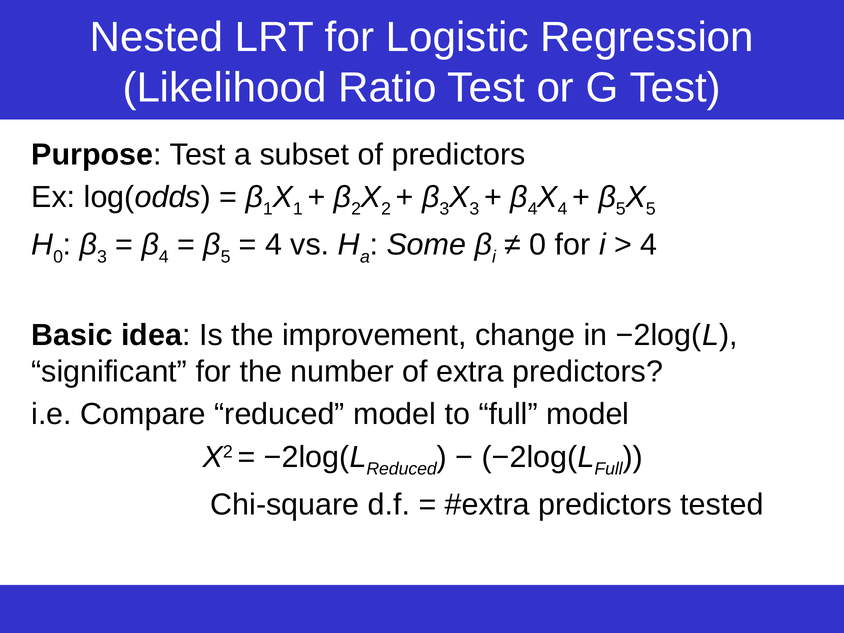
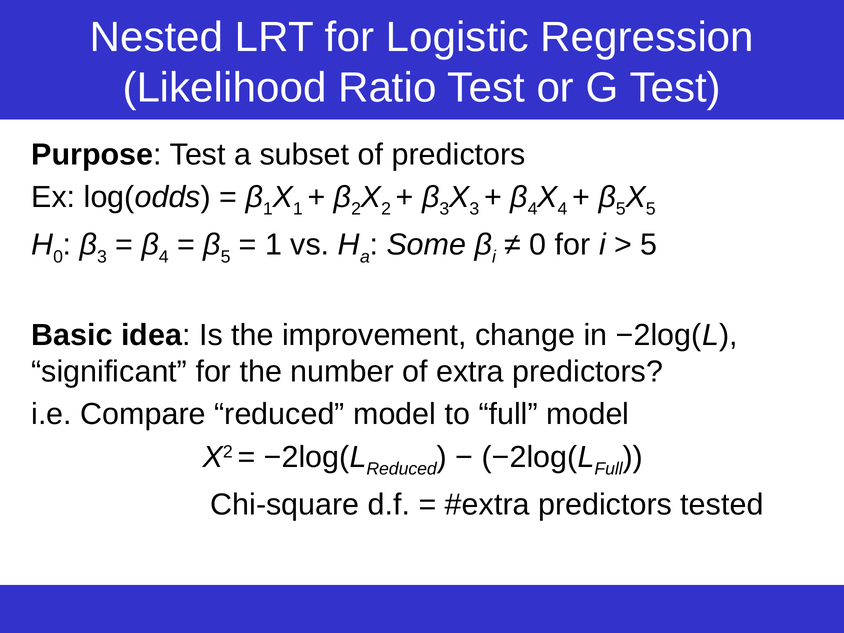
4: 4 -> 1 (274, 245)
4: 4 -> 5 (649, 245)
